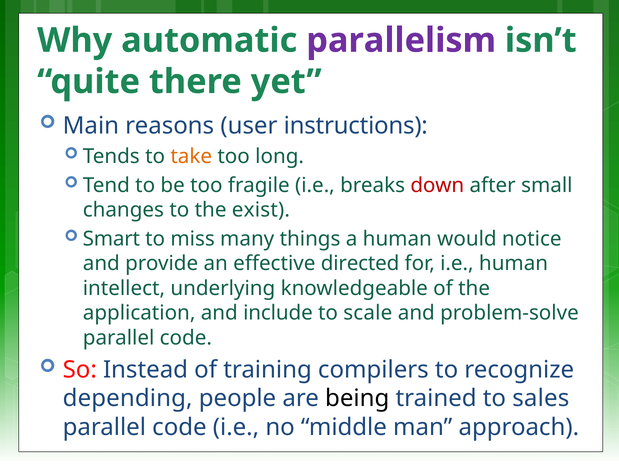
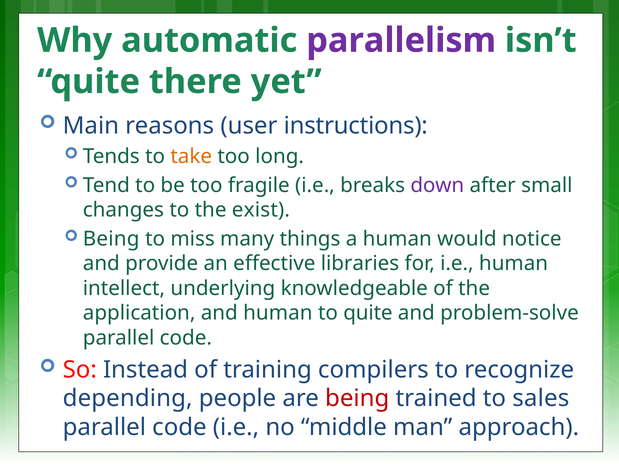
down colour: red -> purple (437, 185)
Smart: Smart -> Being (111, 239)
directed: directed -> libraries (360, 264)
and include: include -> human (278, 313)
to scale: scale -> quite (368, 313)
being colour: black -> red (357, 399)
